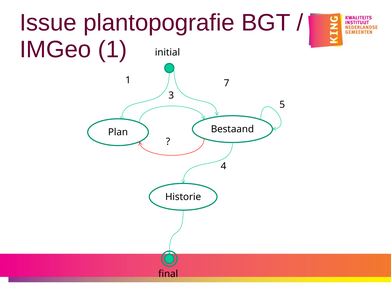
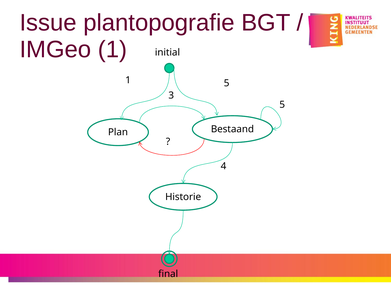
1 7: 7 -> 5 (227, 83)
